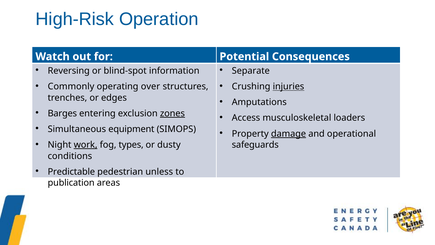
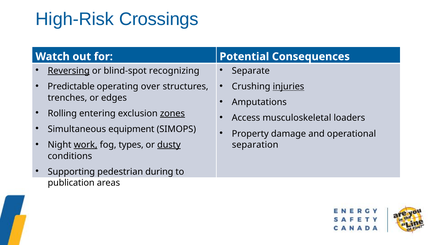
Operation: Operation -> Crossings (159, 19)
Reversing underline: none -> present (69, 71)
information: information -> recognizing (174, 71)
Commonly: Commonly -> Predictable (71, 86)
Barges: Barges -> Rolling (62, 113)
damage underline: present -> none (289, 134)
dusty underline: none -> present (169, 145)
safeguards: safeguards -> separation (255, 145)
Predictable: Predictable -> Supporting (71, 172)
unless: unless -> during (159, 172)
